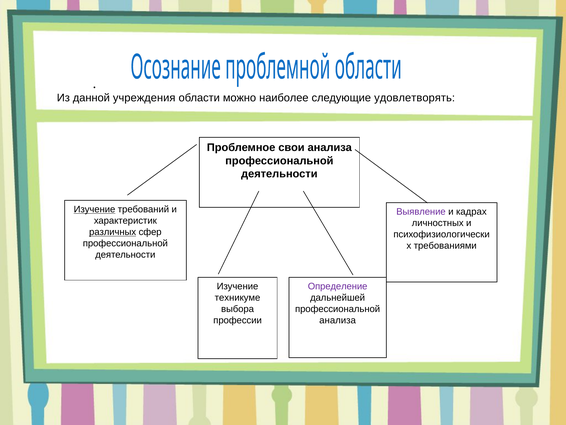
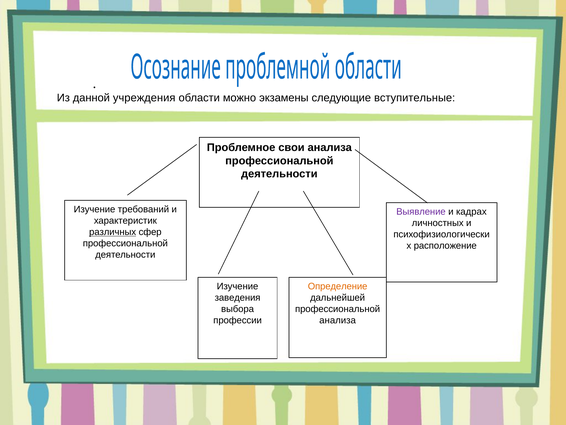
наиболее: наиболее -> экзамены (284, 98)
удовлетворять: удовлетворять -> вступительные (415, 98)
Изучение underline: present -> none (95, 209)
требованиями: требованиями -> расположение (445, 246)
Определение colour: purple -> orange (338, 286)
техникуме: техникуме -> заведения (238, 297)
